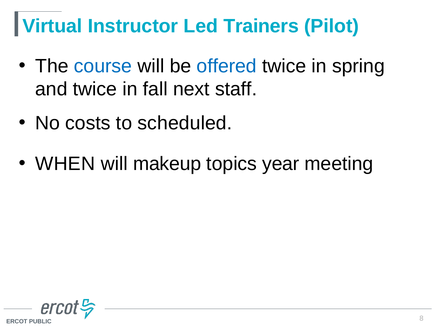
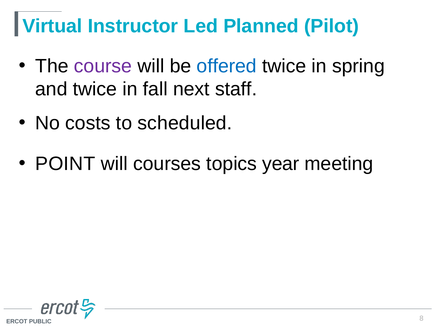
Trainers: Trainers -> Planned (261, 26)
course colour: blue -> purple (103, 66)
WHEN: WHEN -> POINT (65, 164)
makeup: makeup -> courses (167, 164)
